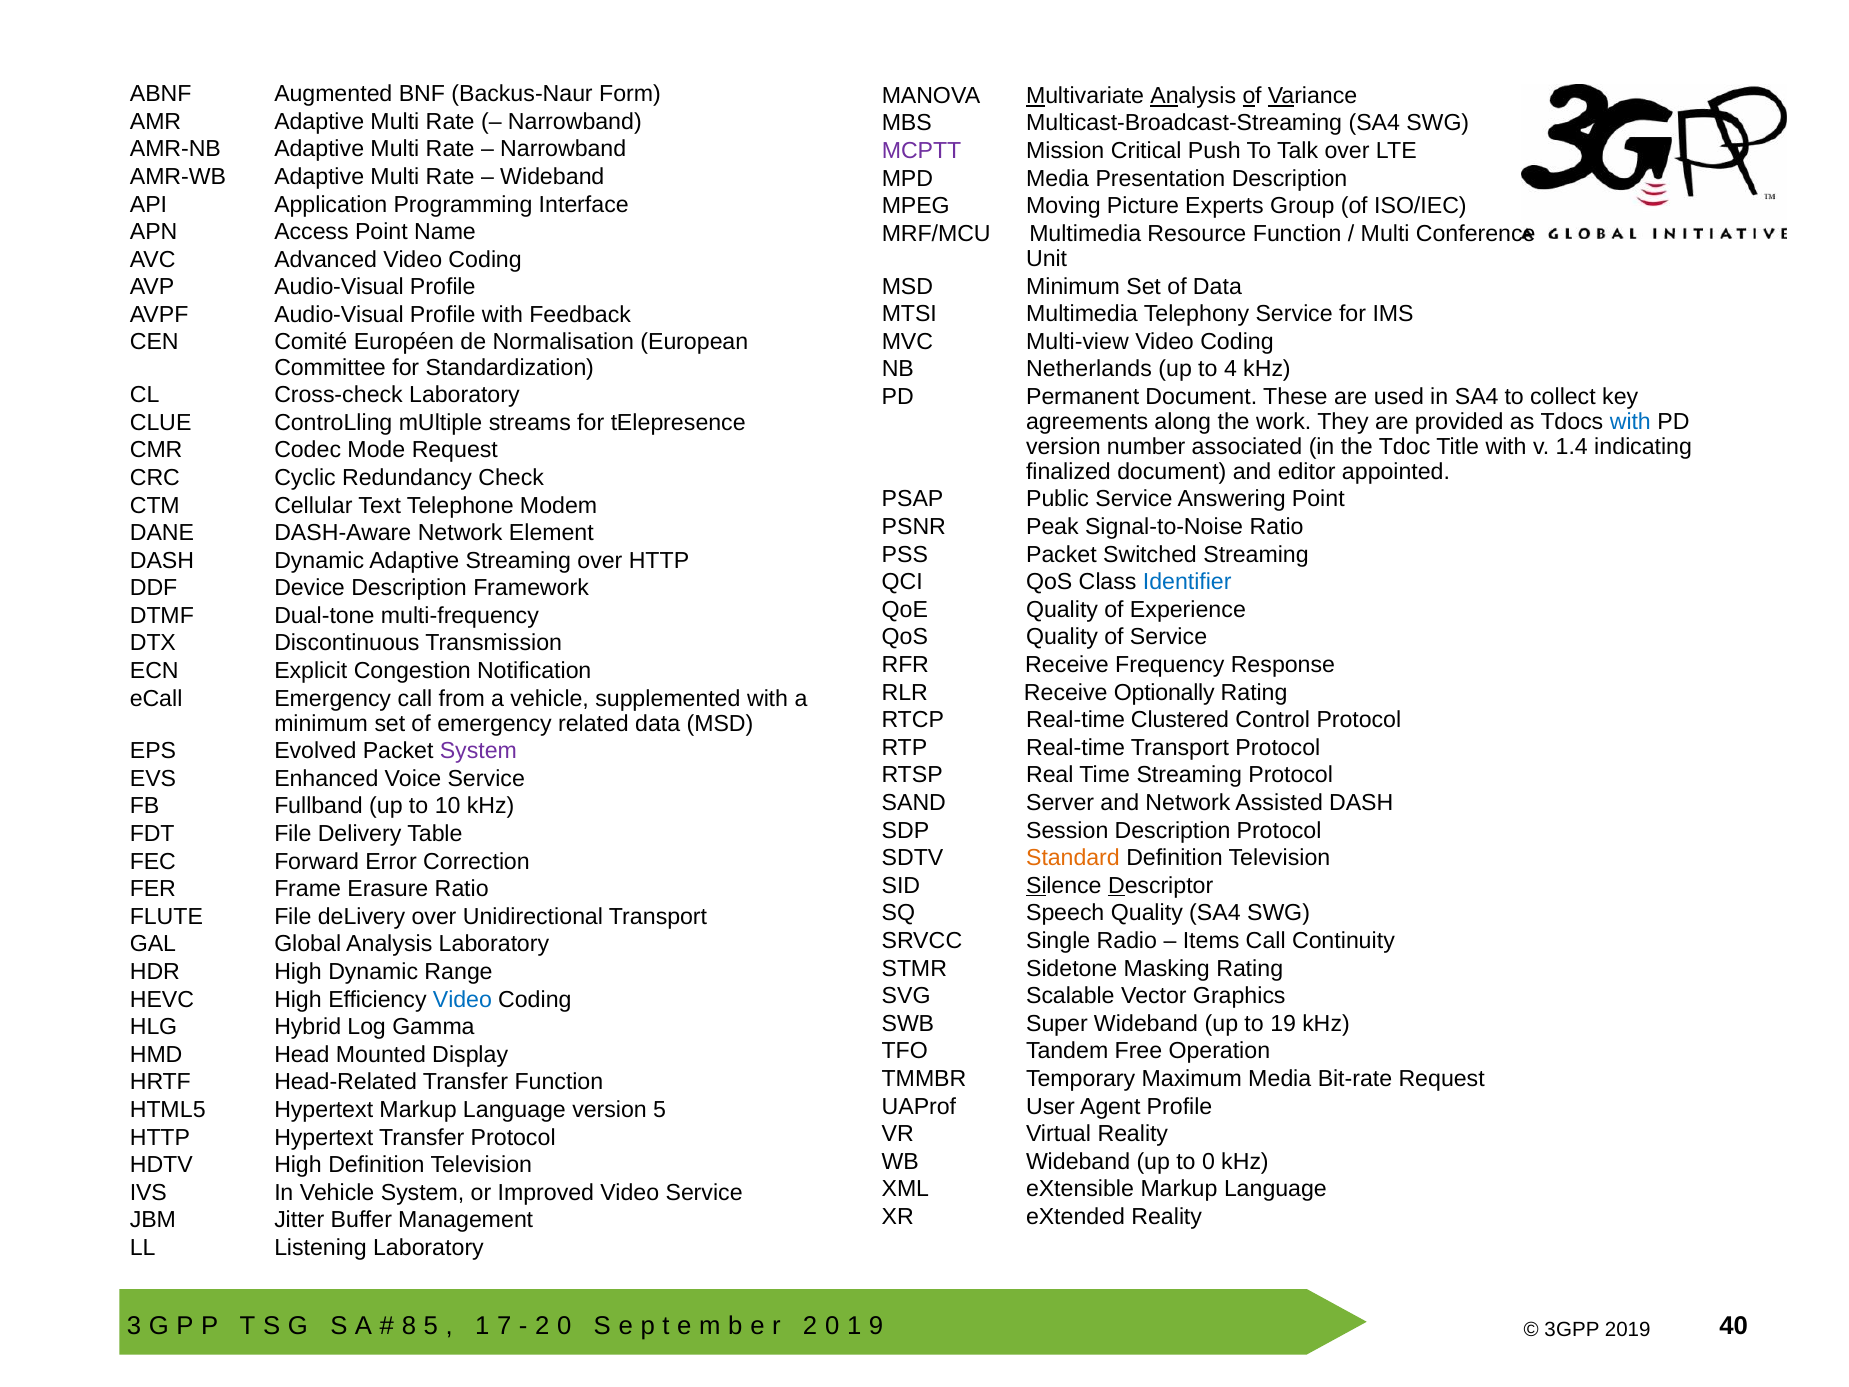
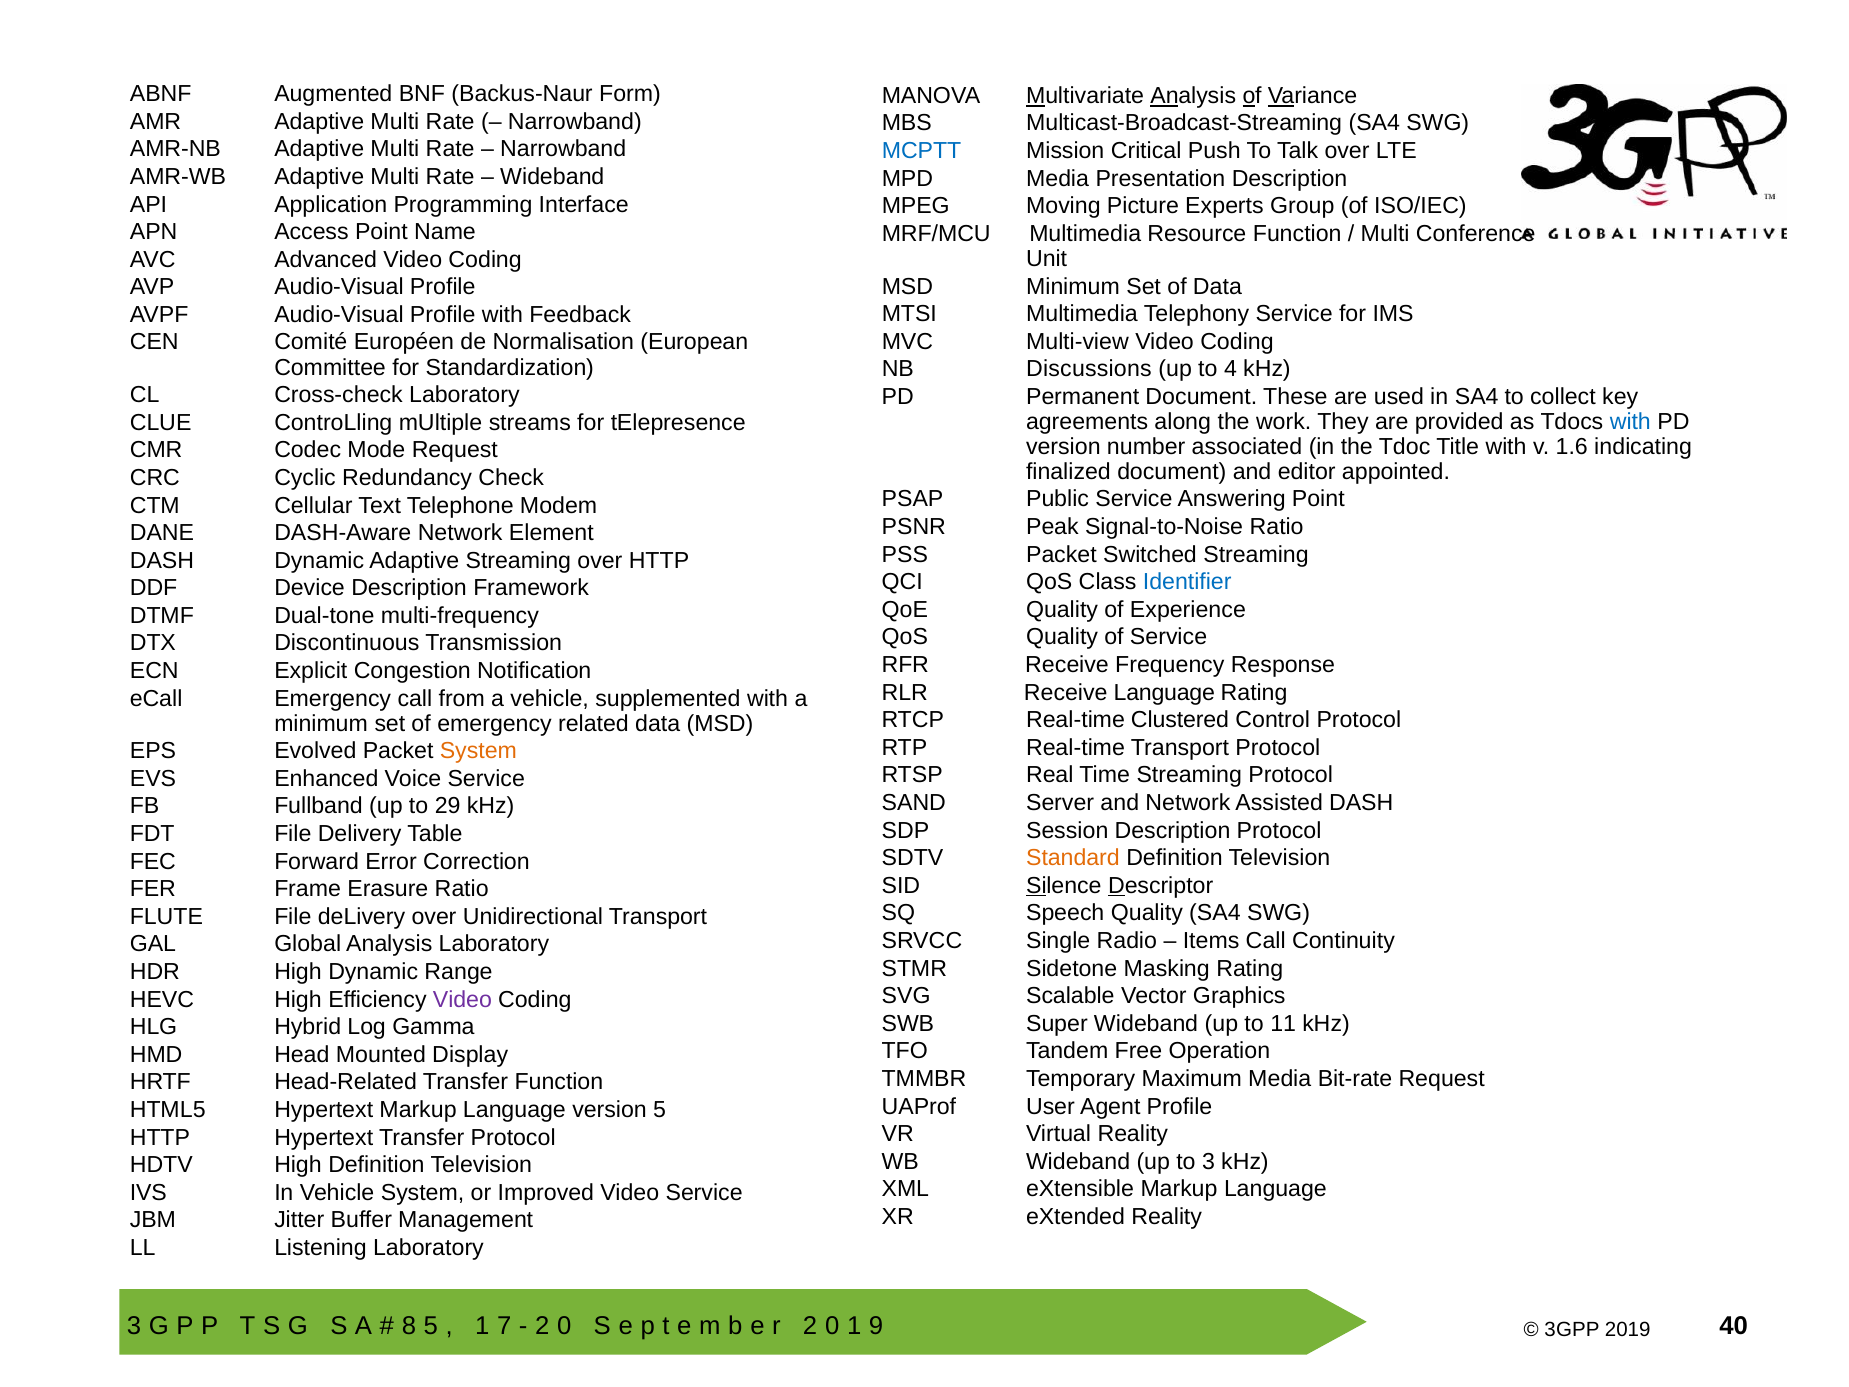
MCPTT colour: purple -> blue (922, 151)
Netherlands: Netherlands -> Discussions (1089, 369)
1.4: 1.4 -> 1.6 (1572, 447)
Receive Optionally: Optionally -> Language (1164, 692)
System colour: purple -> orange (478, 751)
10: 10 -> 29 (448, 806)
Video colour: blue -> purple (462, 999)
19: 19 -> 11 (1283, 1023)
to 0: 0 -> 3 (1209, 1161)
